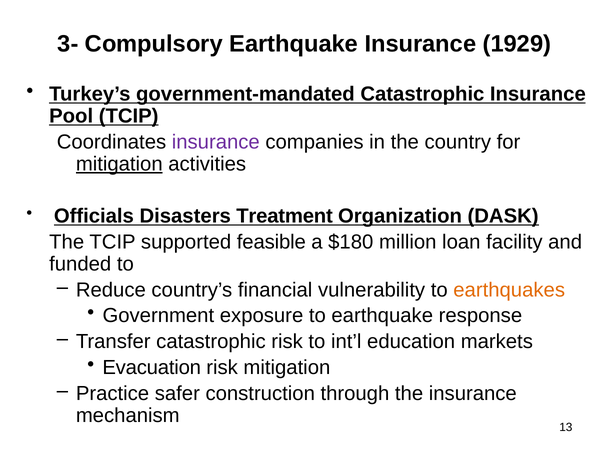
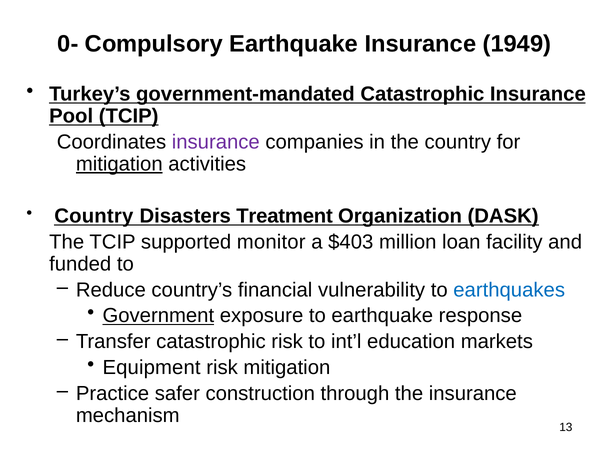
3-: 3- -> 0- (68, 44)
1929: 1929 -> 1949 (517, 44)
Officials: Officials -> Country (94, 216)
feasible: feasible -> monitor (271, 242)
$180: $180 -> $403 (351, 242)
earthquakes colour: orange -> blue (509, 290)
Government underline: none -> present (158, 316)
Evacuation: Evacuation -> Equipment (152, 368)
